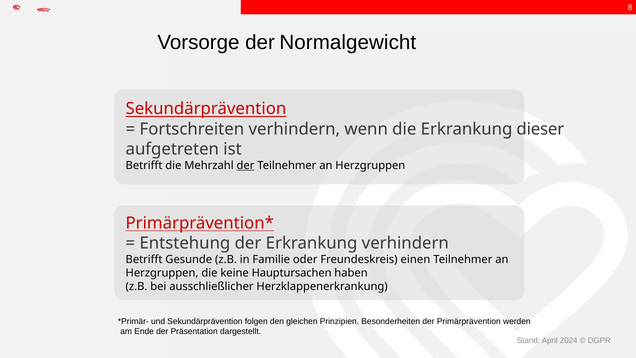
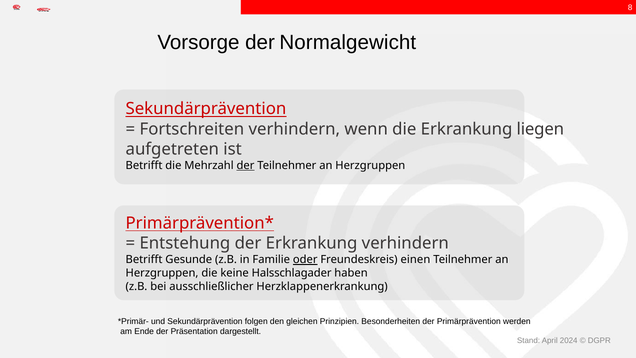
dieser: dieser -> liegen (540, 129)
oder underline: none -> present (305, 260)
Hauptursachen: Hauptursachen -> Halsschlagader (292, 273)
